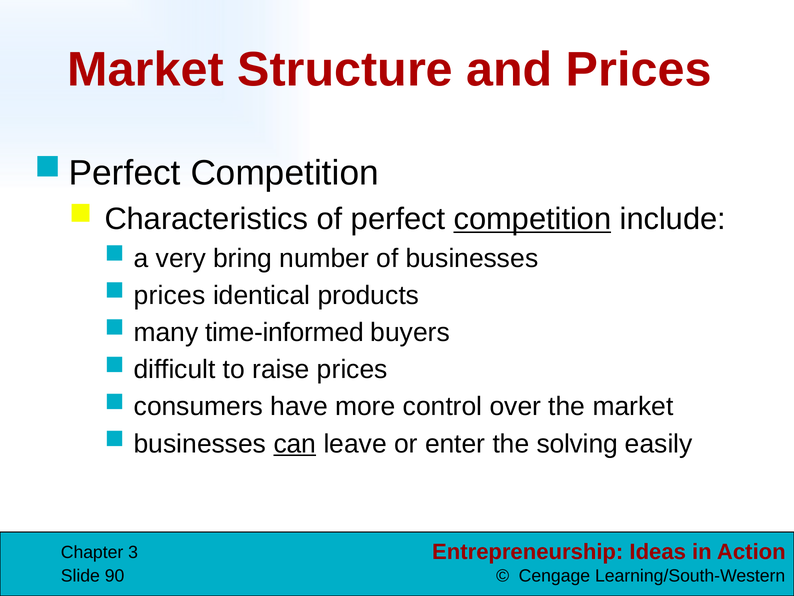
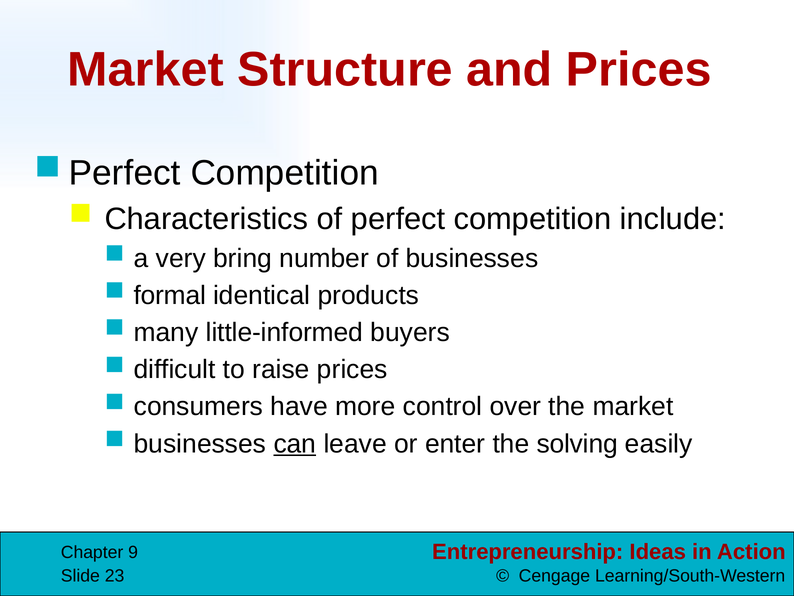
competition underline: present -> none (532, 219)
prices: prices -> formal (170, 295)
time-informed: time-informed -> little-informed (284, 332)
3: 3 -> 9 (133, 552)
90: 90 -> 23 (115, 576)
